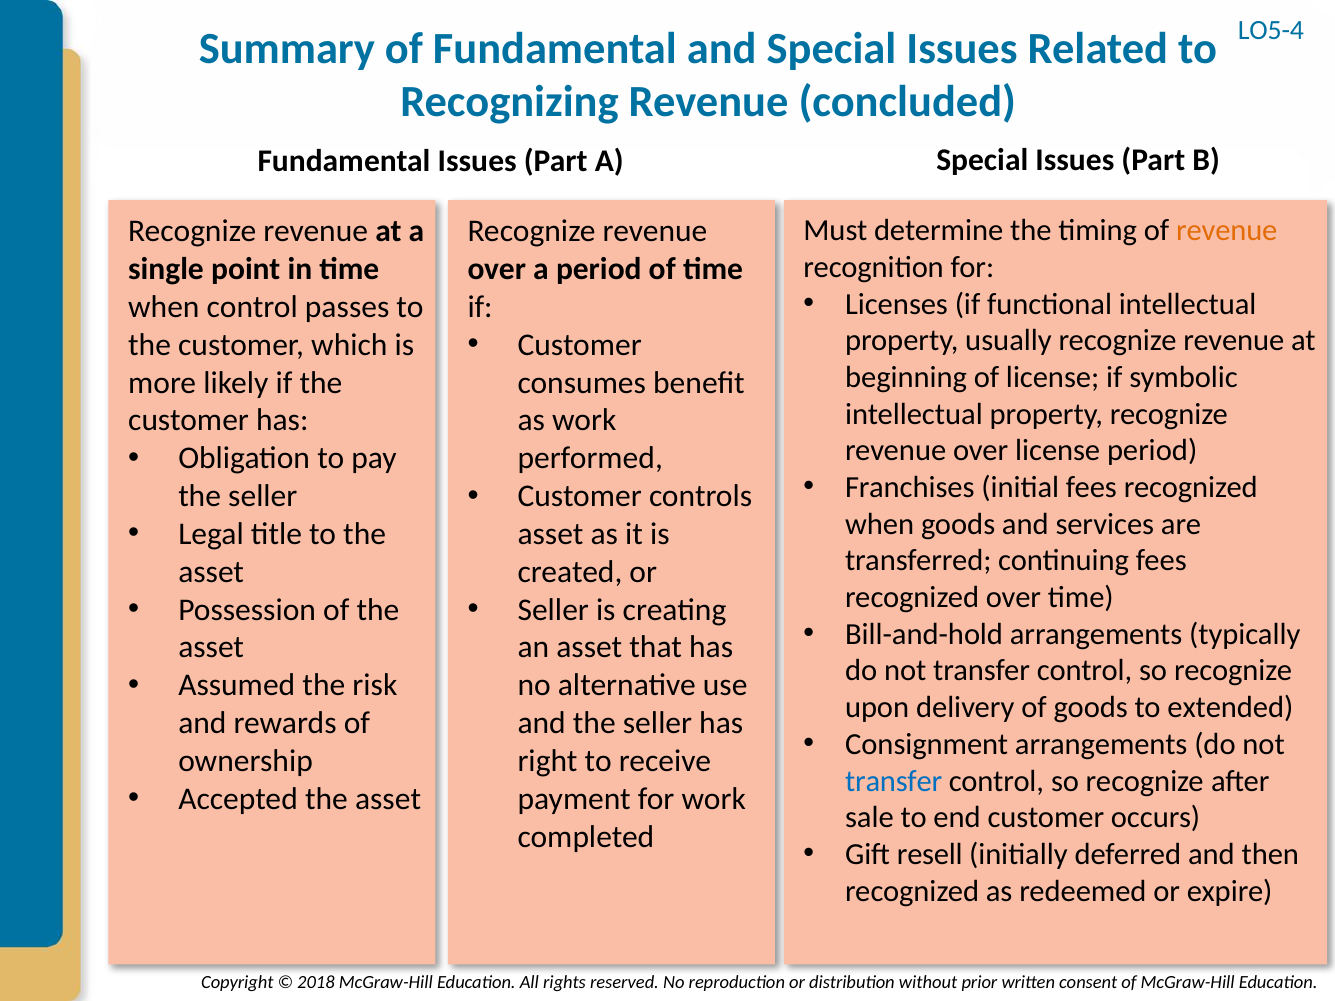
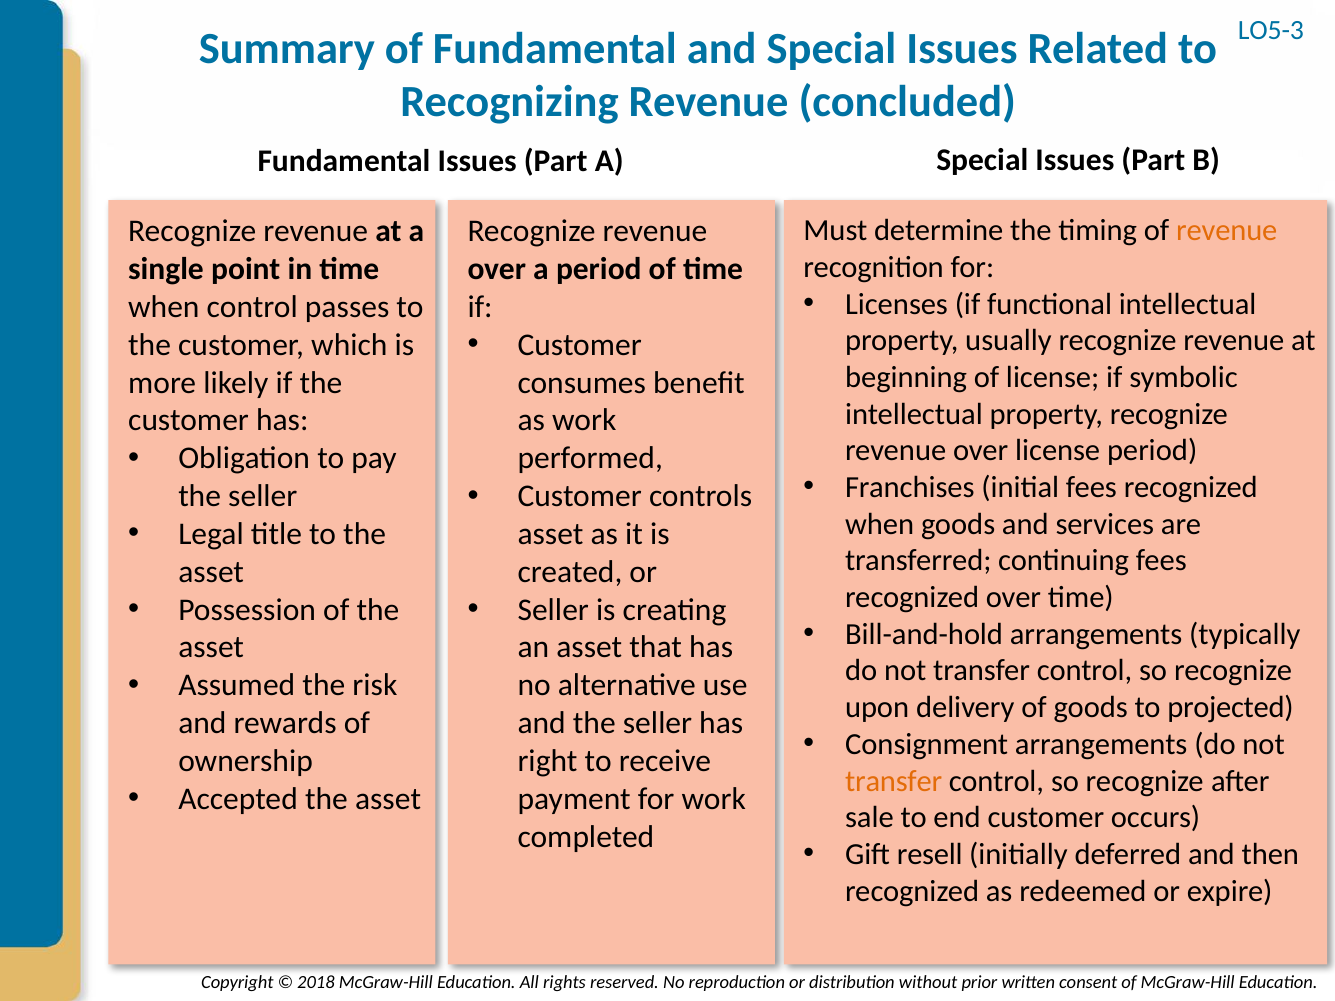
LO5-4: LO5-4 -> LO5-3 (1271, 30)
extended: extended -> projected (1230, 708)
transfer colour: blue -> orange (894, 781)
